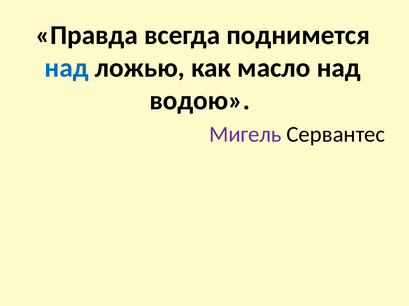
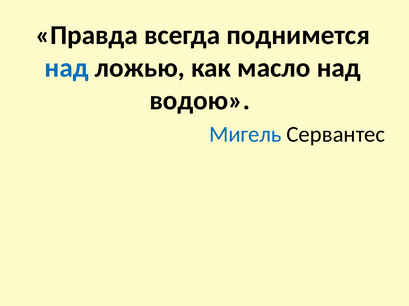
Мигель colour: purple -> blue (245, 135)
